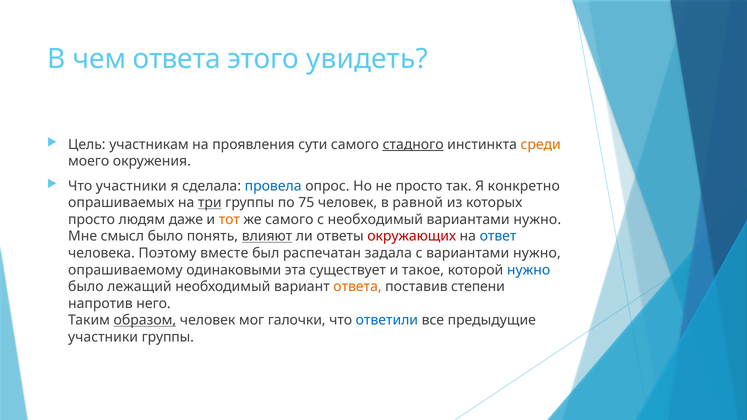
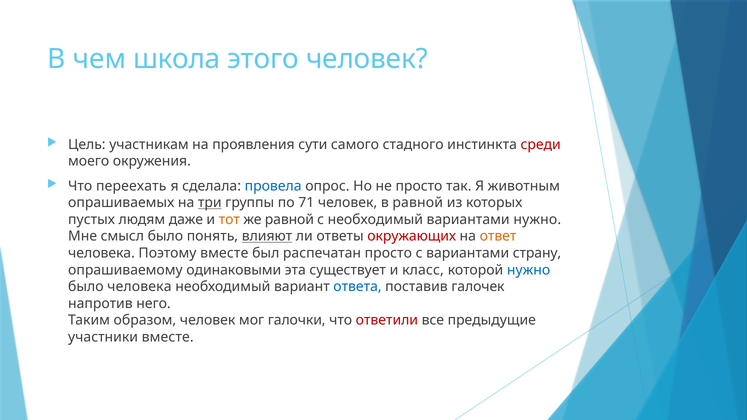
чем ответа: ответа -> школа (177, 59)
этого увидеть: увидеть -> человек (367, 59)
стадного underline: present -> none (413, 145)
среди colour: orange -> red (541, 145)
Что участники: участники -> переехать (131, 186)
конкретно: конкретно -> животным (524, 186)
75: 75 -> 71 (306, 203)
просто: просто -> пустых (92, 220)
же самого: самого -> равной (289, 220)
ответ colour: blue -> orange (498, 236)
распечатан задала: задала -> просто (388, 253)
с вариантами нужно: нужно -> страну (537, 253)
такое: такое -> класс (423, 270)
было лежащий: лежащий -> человека (139, 287)
ответа colour: orange -> blue (357, 287)
степени: степени -> галочек (478, 287)
образом underline: present -> none (145, 320)
ответили colour: blue -> red (387, 320)
участники группы: группы -> вместе (168, 337)
